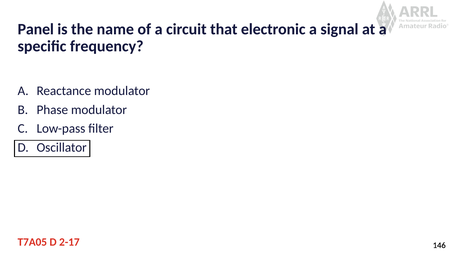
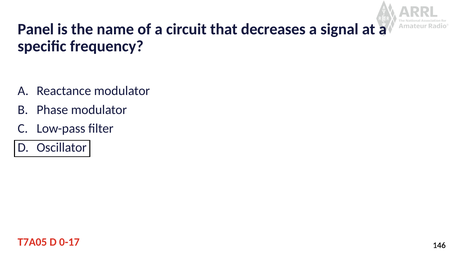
electronic: electronic -> decreases (273, 29)
2-17: 2-17 -> 0-17 (69, 242)
